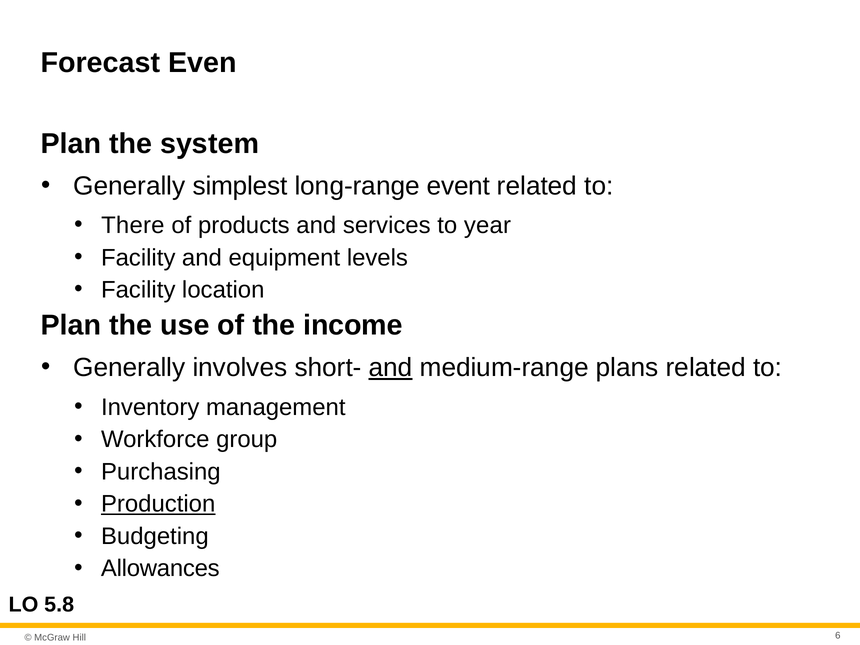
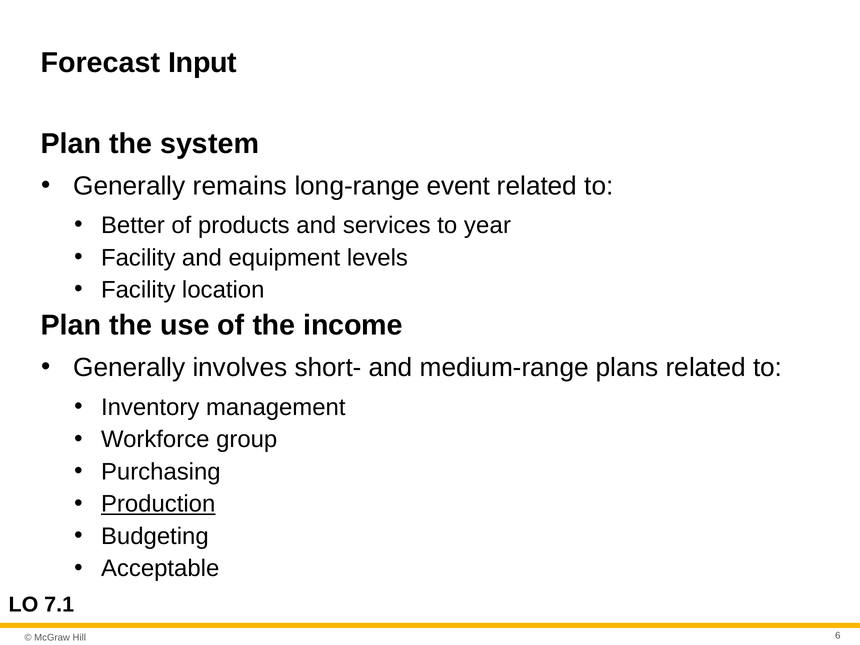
Even: Even -> Input (203, 63)
simplest: simplest -> remains (240, 186)
There: There -> Better (133, 225)
and underline: present -> none (391, 368)
Allowances: Allowances -> Acceptable (160, 569)
5.8: 5.8 -> 7.1 (59, 605)
